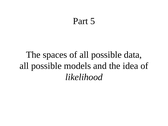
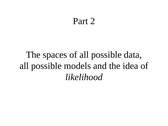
5: 5 -> 2 (93, 21)
